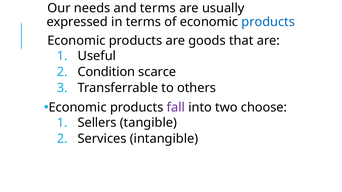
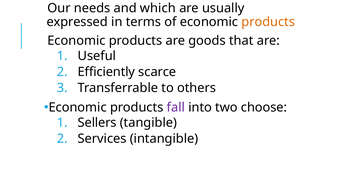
and terms: terms -> which (158, 8)
products colour: blue -> orange (268, 22)
Condition: Condition -> Efficiently (106, 72)
